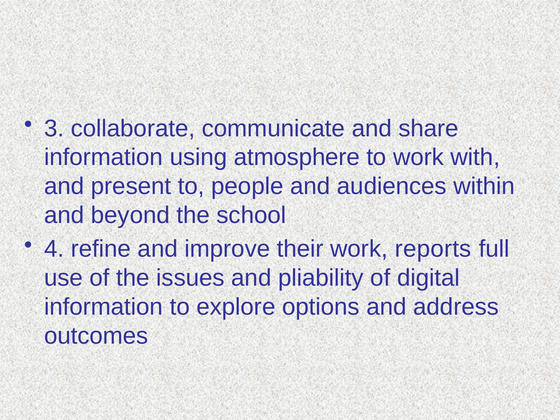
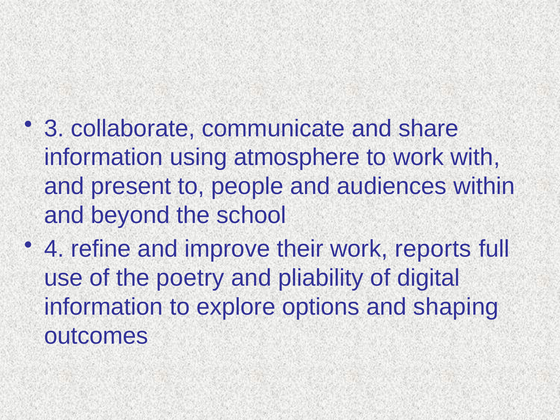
issues: issues -> poetry (190, 278)
address: address -> shaping (456, 307)
